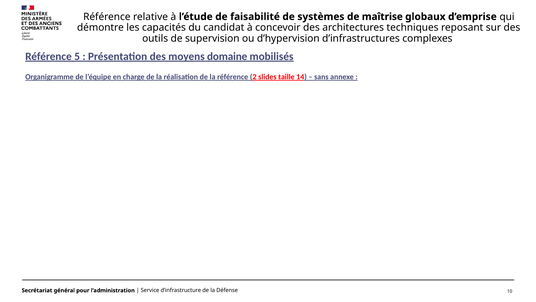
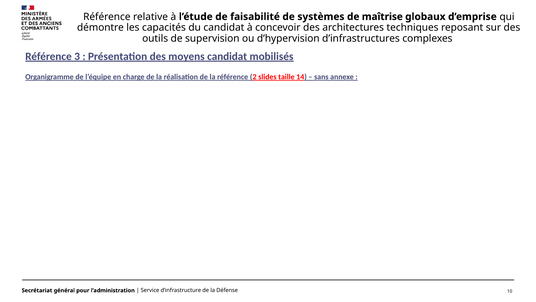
5: 5 -> 3 (77, 56)
moyens domaine: domaine -> candidat (227, 56)
